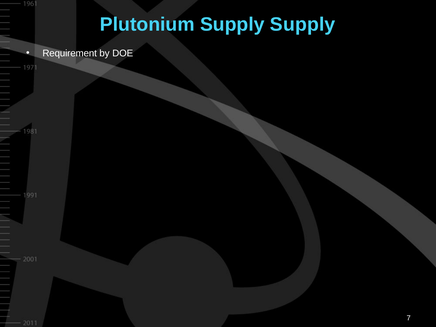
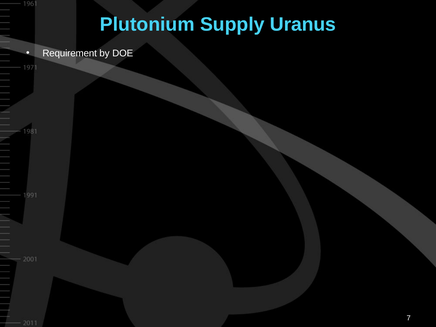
Supply Supply: Supply -> Uranus (303, 25)
